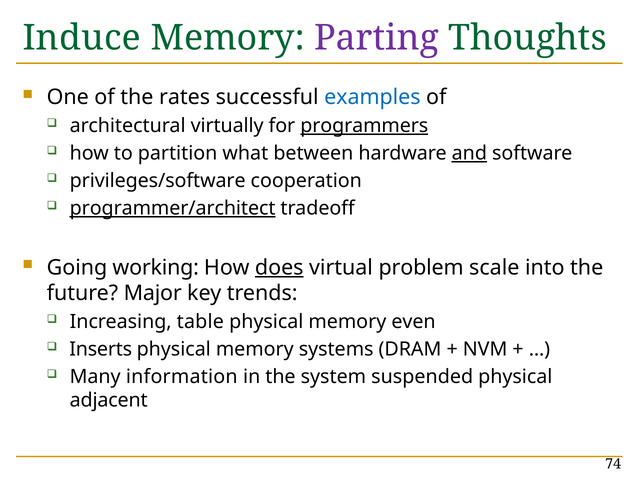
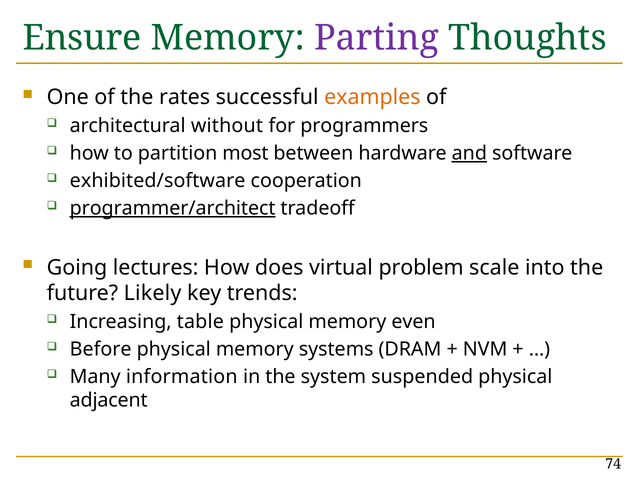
Induce: Induce -> Ensure (82, 38)
examples colour: blue -> orange (372, 97)
virtually: virtually -> without (227, 126)
programmers underline: present -> none (364, 126)
what: what -> most (245, 153)
privileges/software: privileges/software -> exhibited/software (158, 181)
working: working -> lectures (156, 267)
does underline: present -> none (279, 267)
Major: Major -> Likely (153, 293)
Inserts: Inserts -> Before (101, 349)
